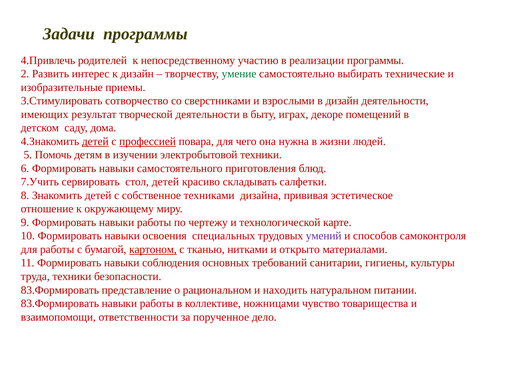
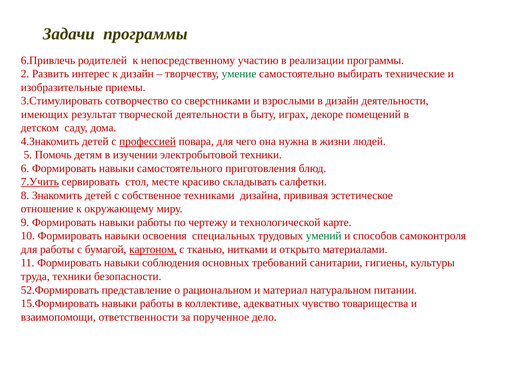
4.Привлечь: 4.Привлечь -> 6.Привлечь (48, 60)
детей underline: present -> none (95, 141)
7.Учить underline: none -> present (40, 182)
стол детей: детей -> месте (165, 182)
умений colour: purple -> green (324, 236)
83.Формировать: 83.Формировать -> 52.Формировать (60, 290)
находить: находить -> материал (285, 290)
83.Формировать: 83.Формировать -> 15.Формировать (60, 304)
ножницами: ножницами -> адекватных (271, 304)
